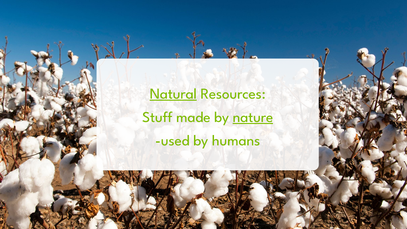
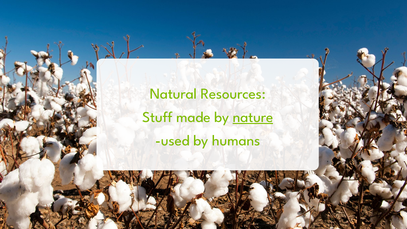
Natural underline: present -> none (173, 94)
